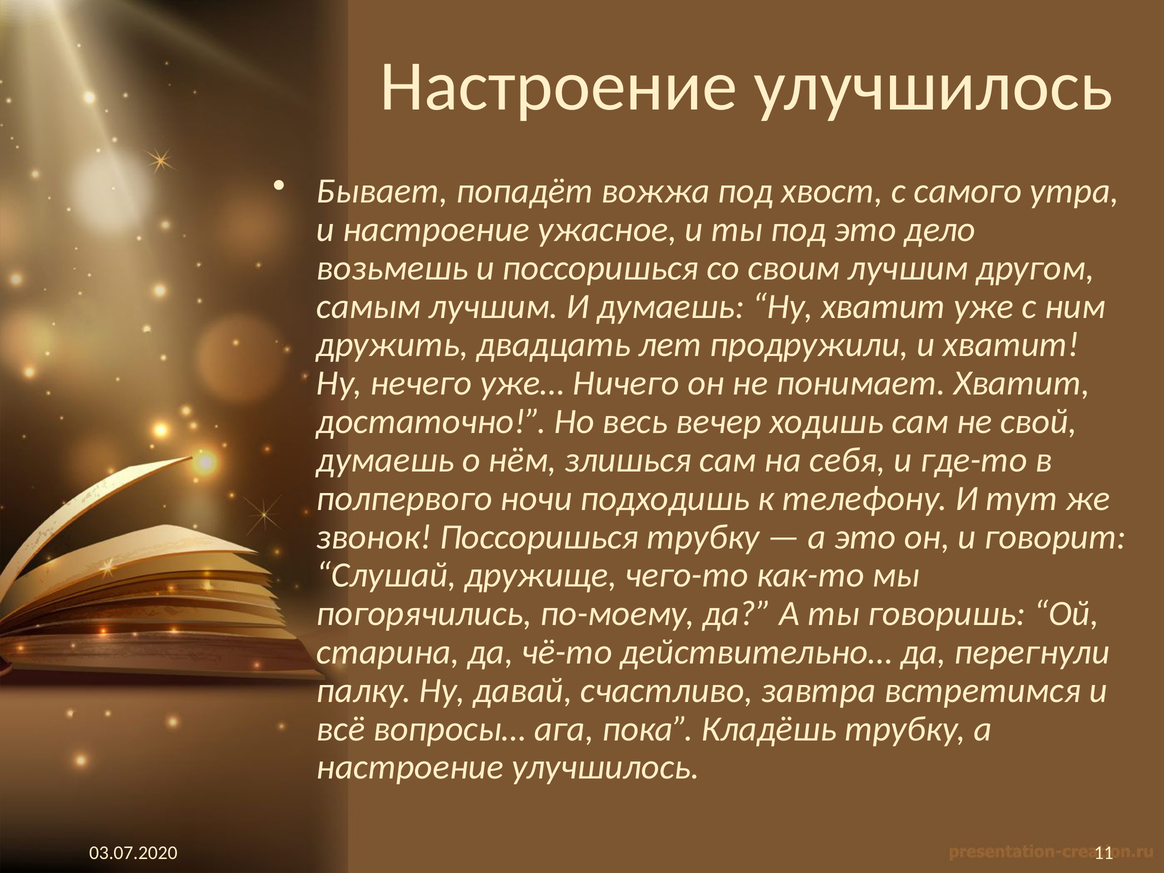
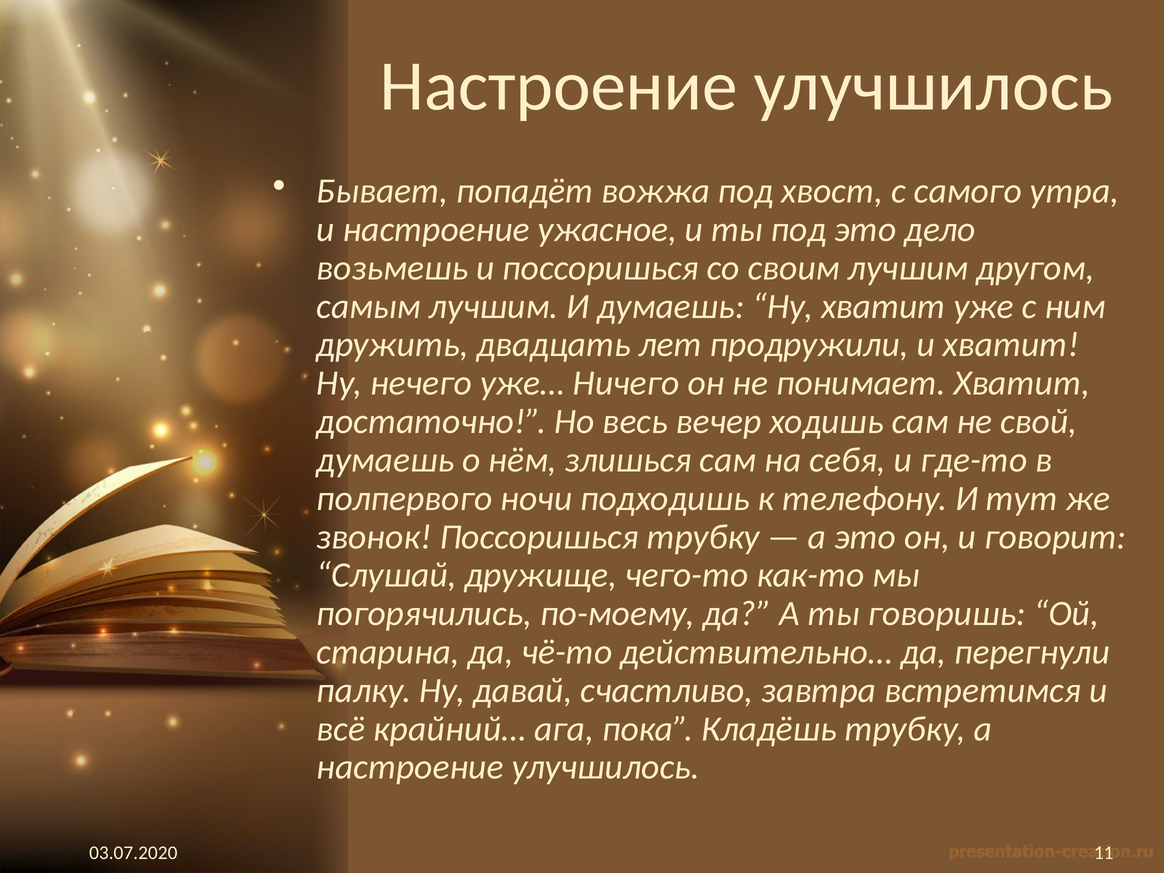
вопросы…: вопросы… -> крайний… (450, 729)
